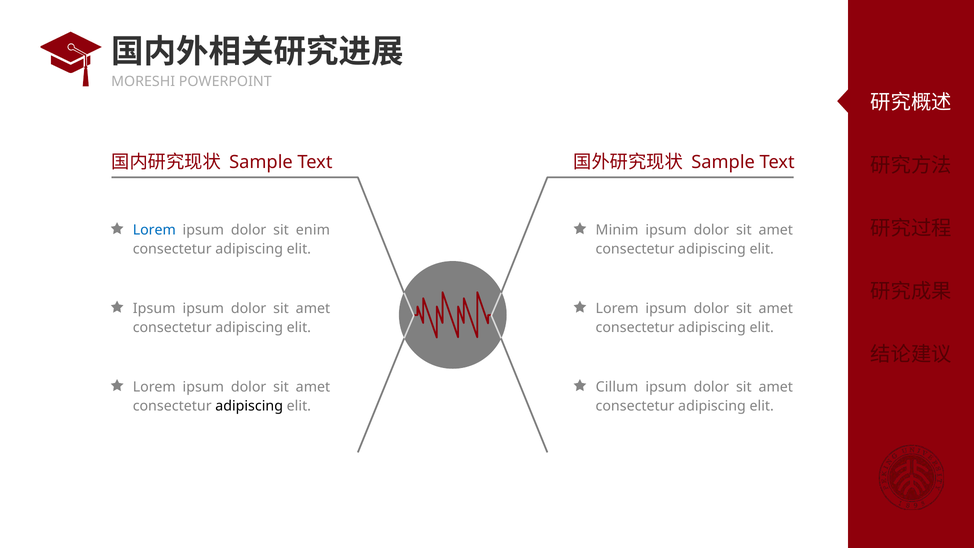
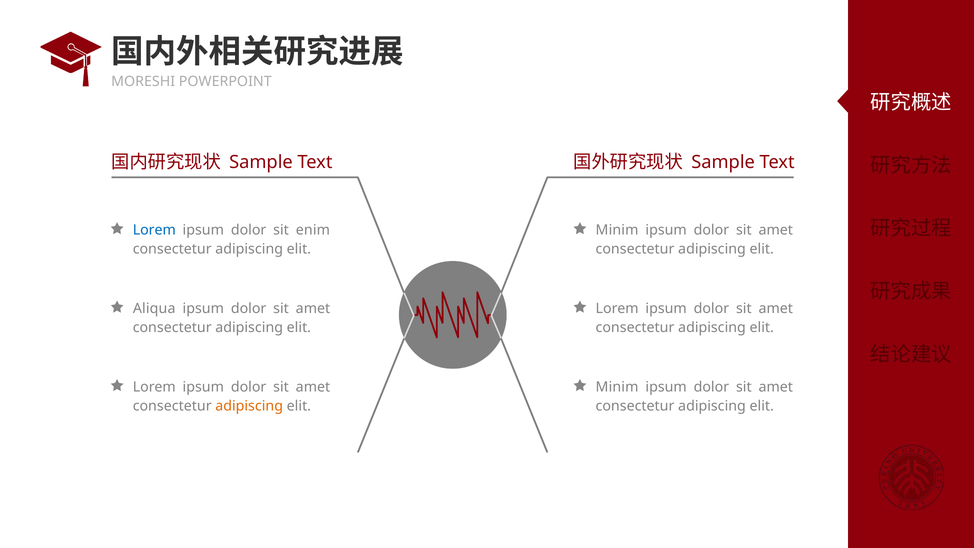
Ipsum: Ipsum -> Aliqua (154, 309)
Cillum: Cillum -> Minim (617, 387)
adipiscing colour: black -> orange (249, 406)
